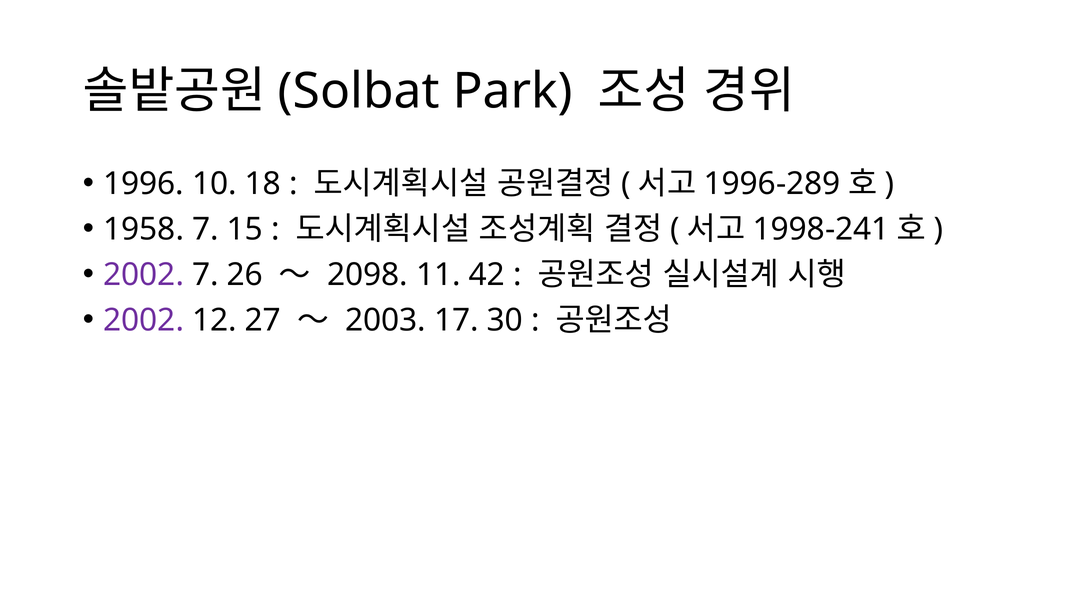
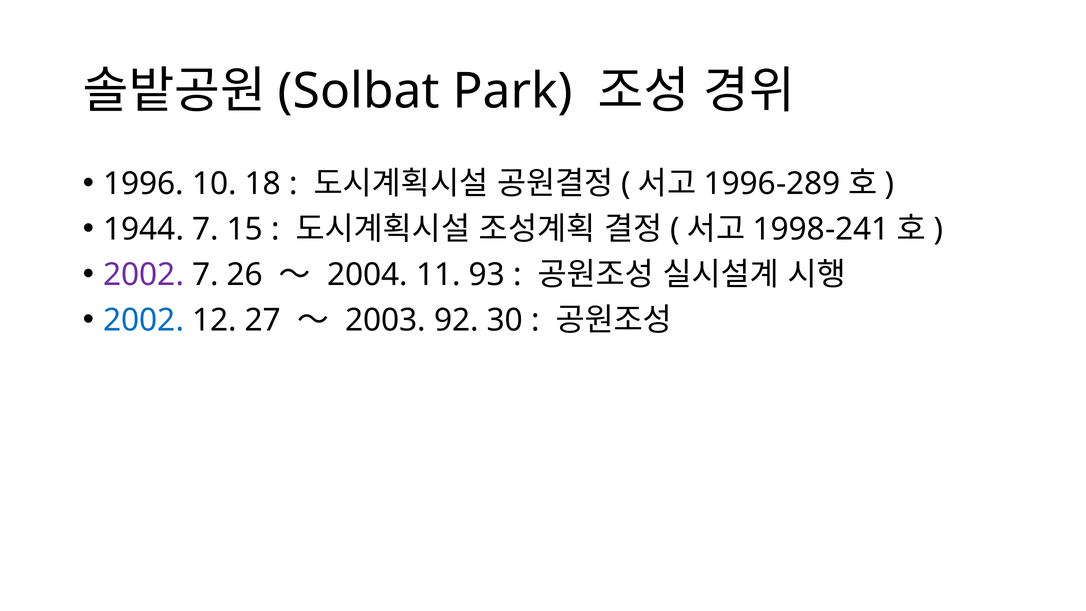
1958: 1958 -> 1944 (144, 229)
2098: 2098 -> 2004 (367, 275)
42: 42 -> 93 (487, 275)
2002 colour: purple -> blue (144, 320)
17: 17 -> 92 (456, 320)
